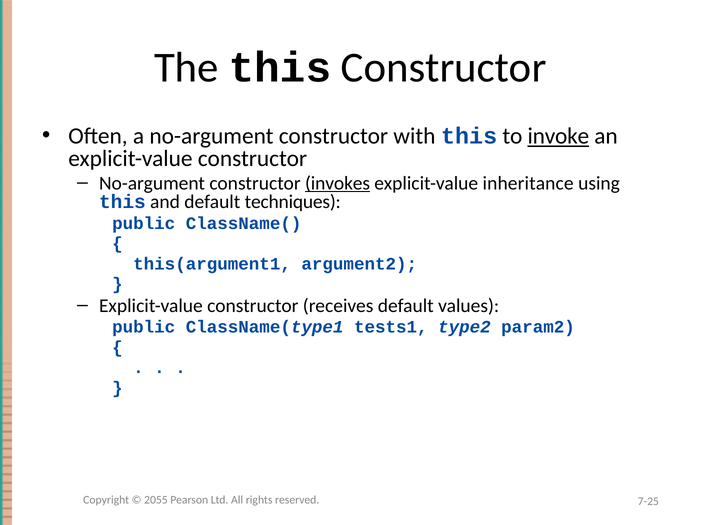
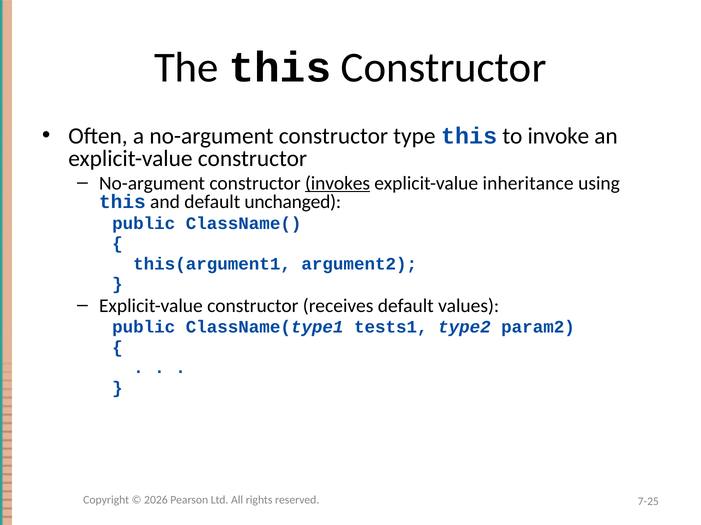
with: with -> type (414, 136)
invoke underline: present -> none (558, 136)
techniques: techniques -> unchanged (293, 202)
2055: 2055 -> 2026 (156, 501)
